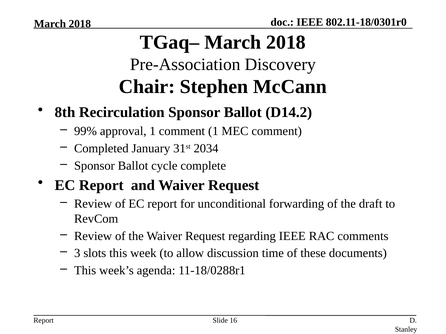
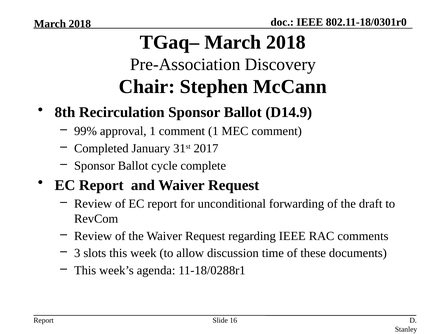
D14.2: D14.2 -> D14.9 (289, 113)
2034: 2034 -> 2017 (206, 149)
